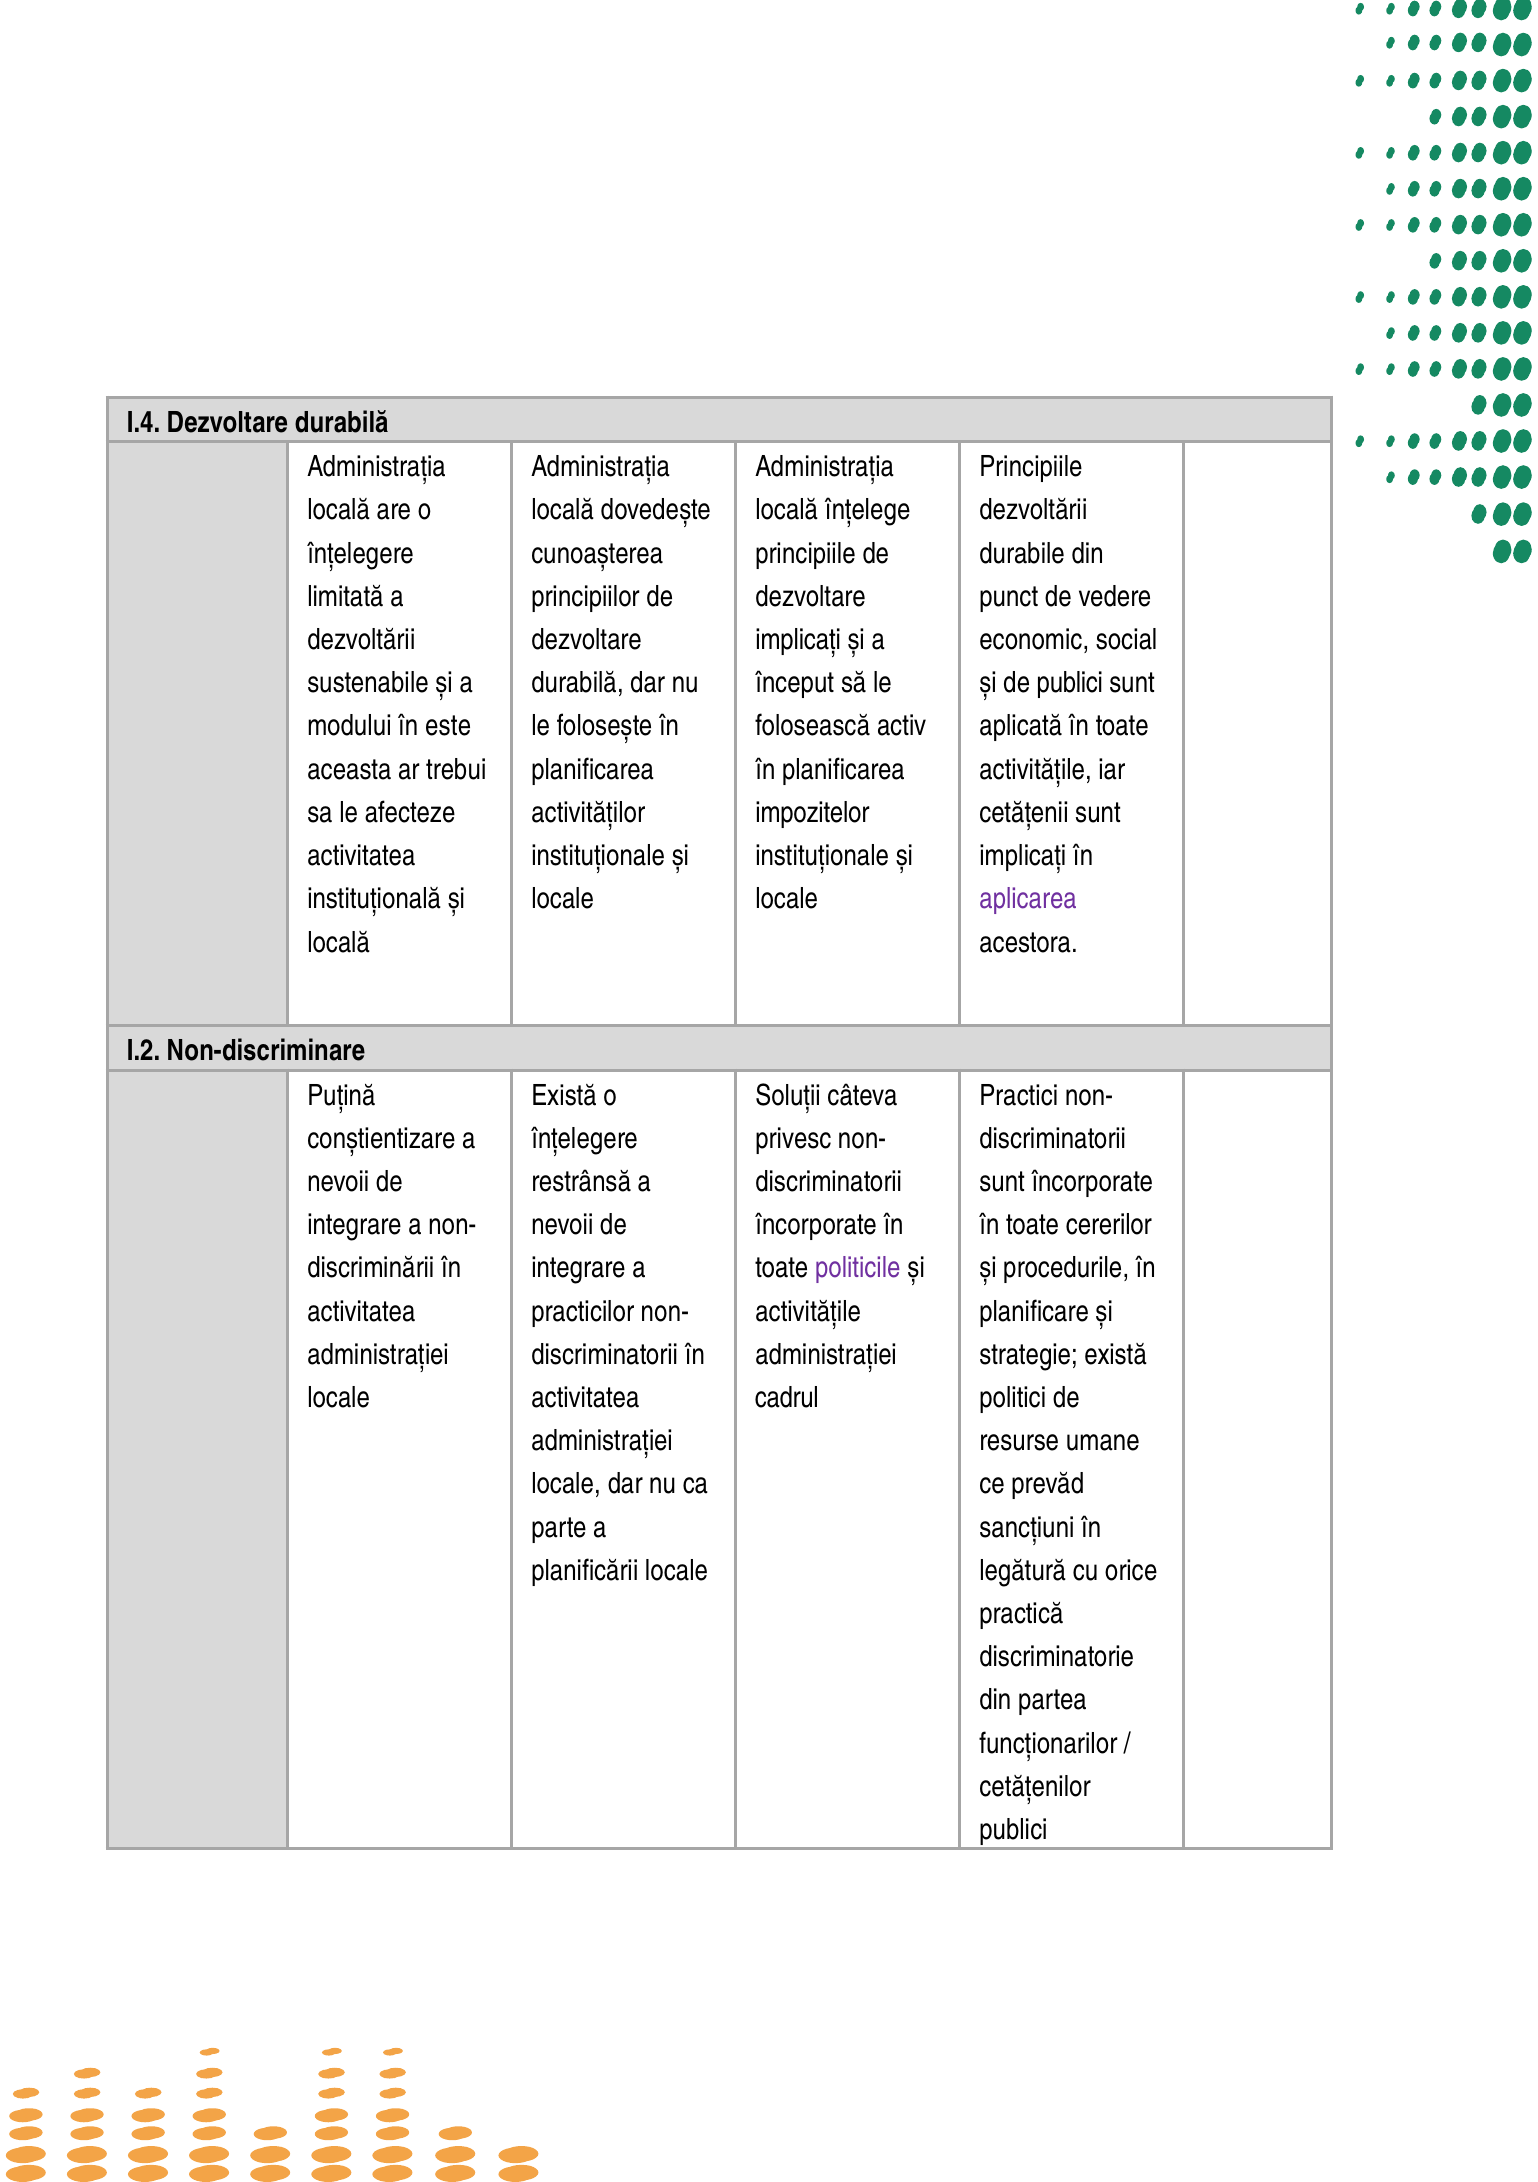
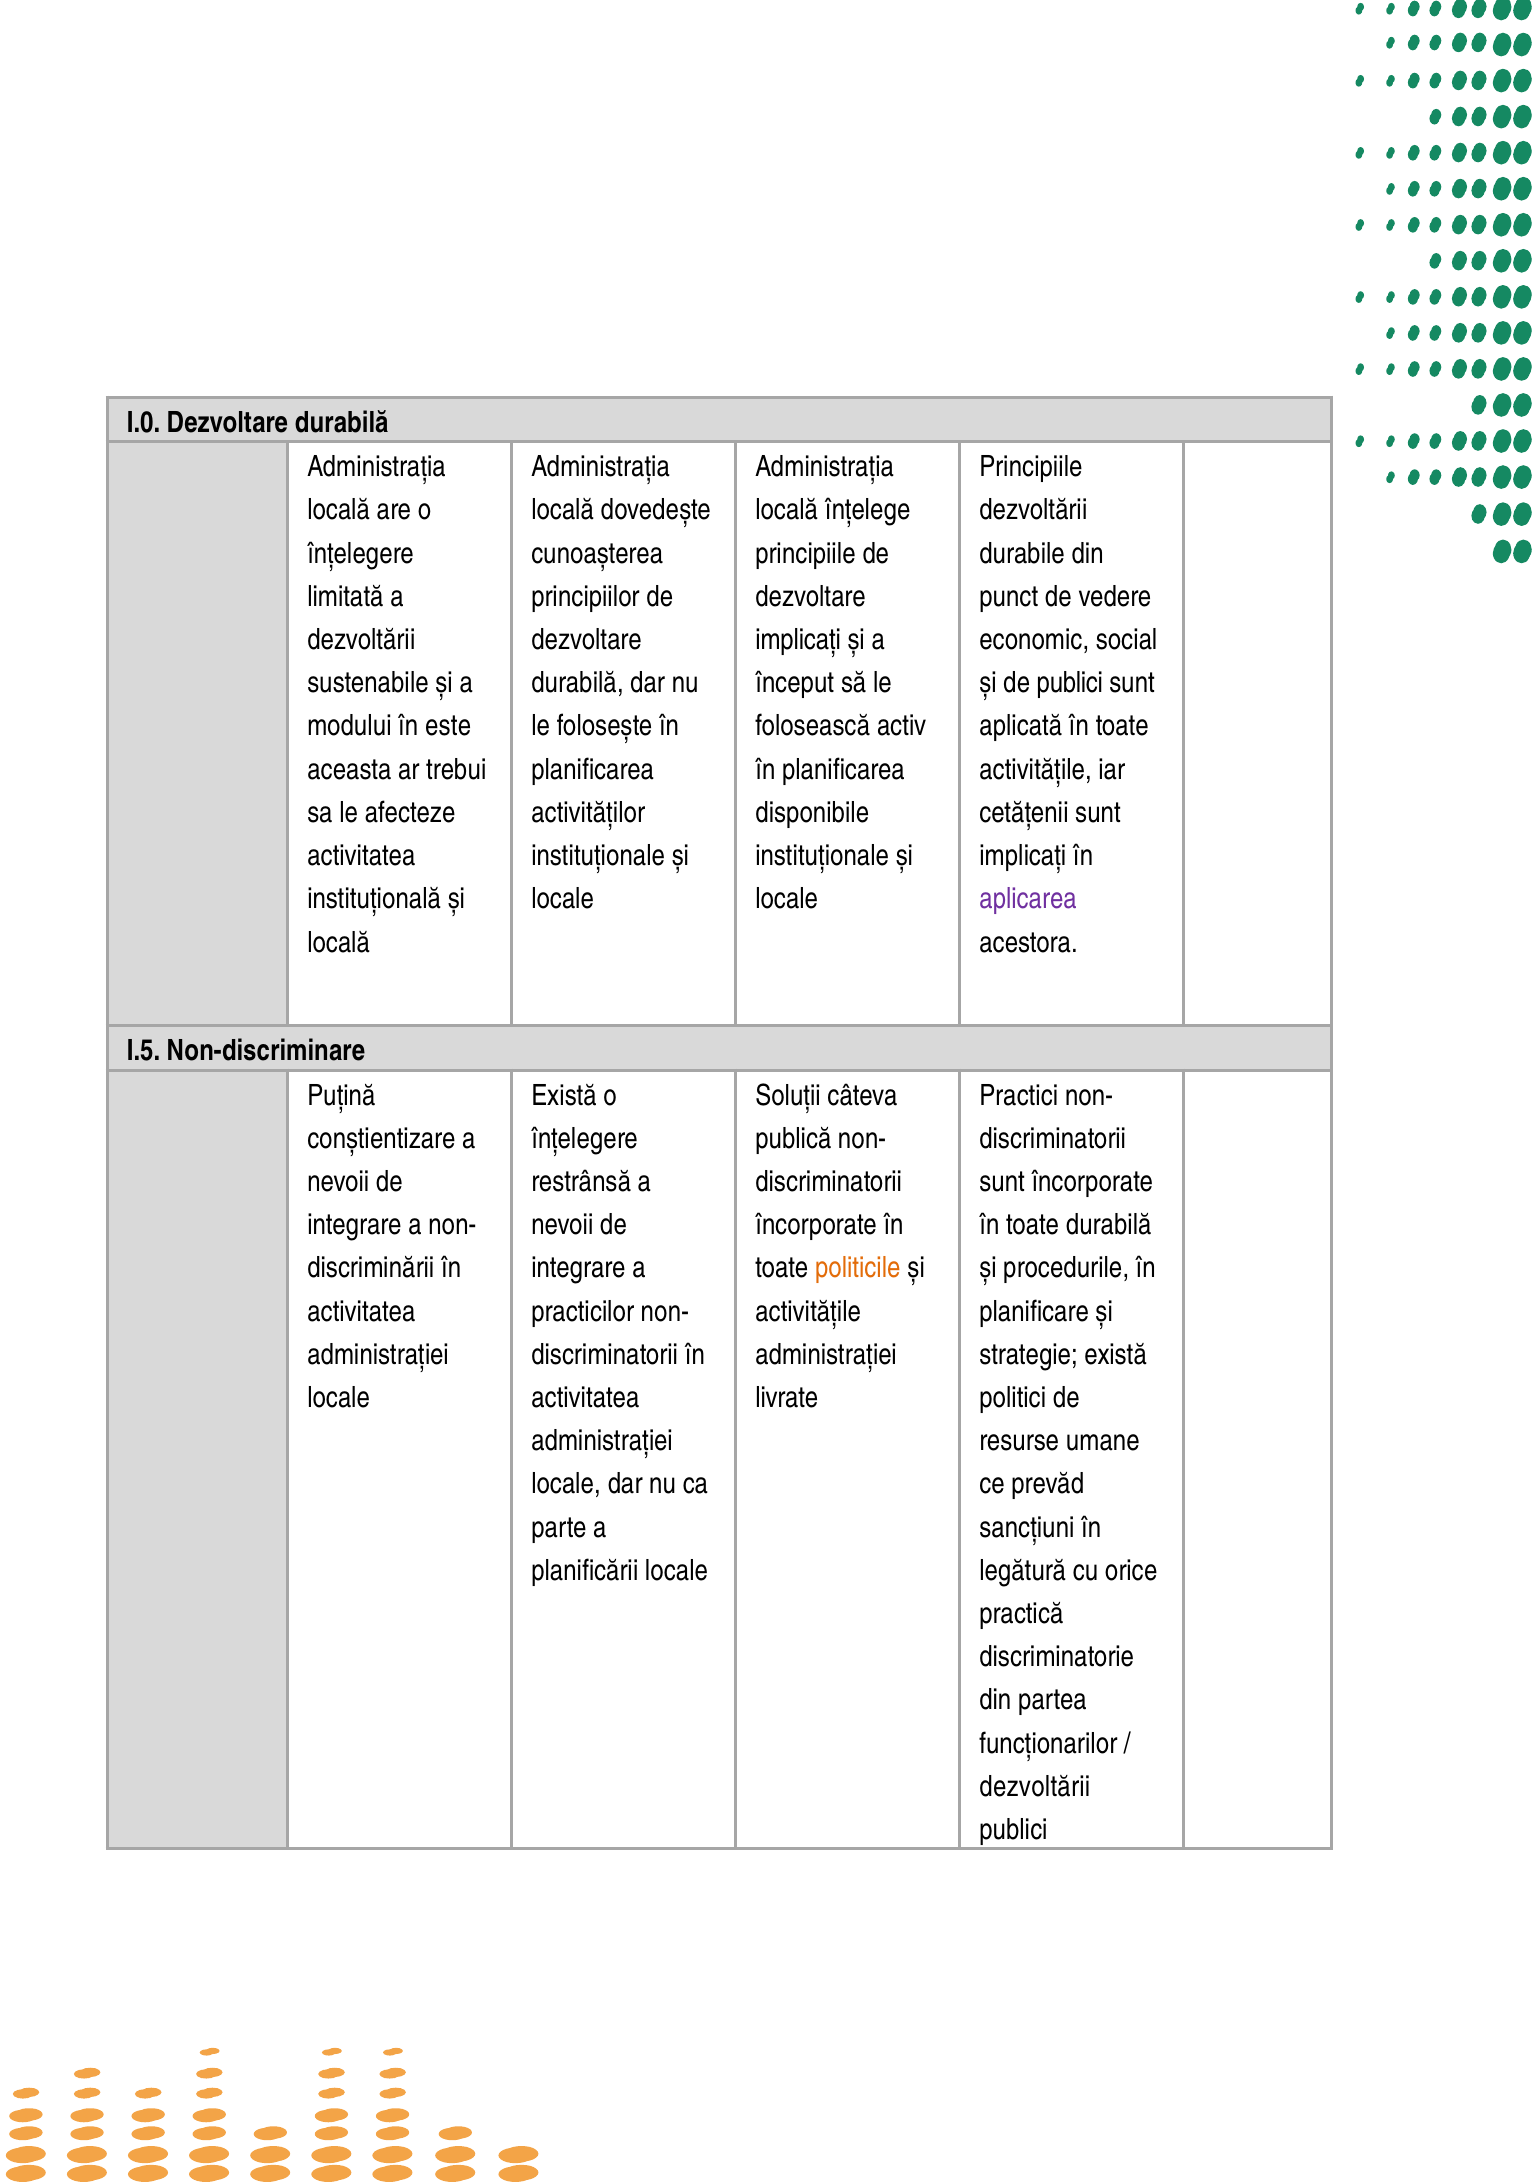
I.4: I.4 -> I.0 (144, 423)
impozitelor: impozitelor -> disponibile (812, 813)
I.2: I.2 -> I.5 (144, 1051)
privesc: privesc -> publică (793, 1139)
toate cererilor: cererilor -> durabilă (1109, 1225)
politicile colour: purple -> orange (858, 1268)
cadrul: cadrul -> livrate (787, 1398)
cetățenilor: cetățenilor -> dezvoltării (1035, 1787)
